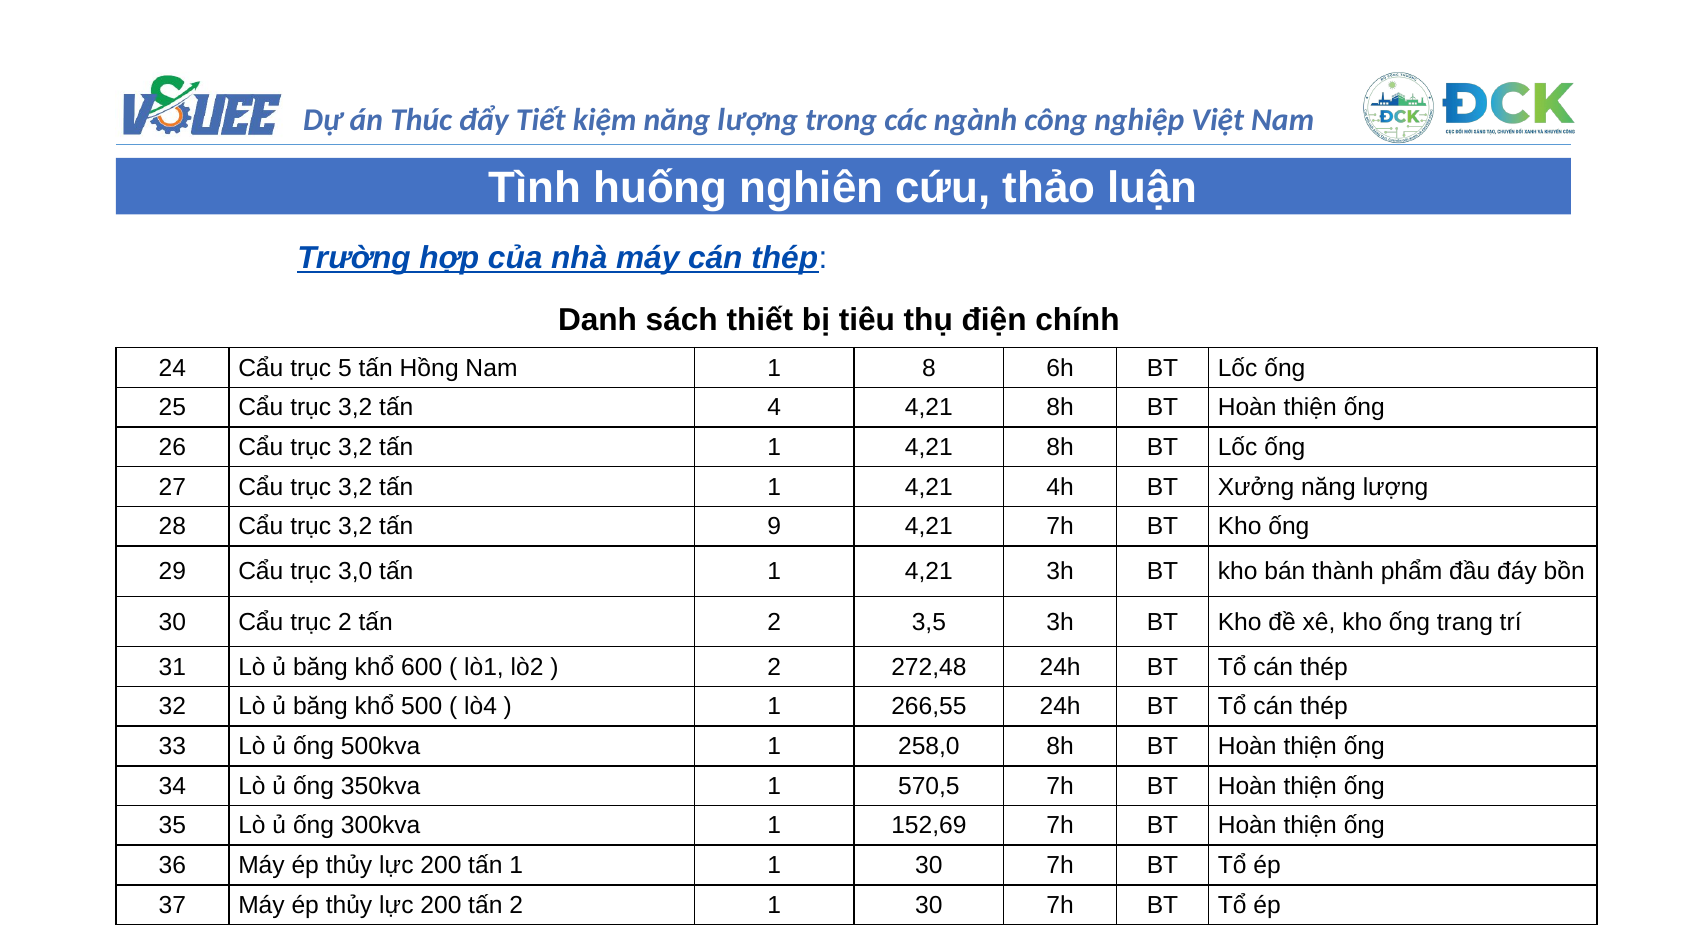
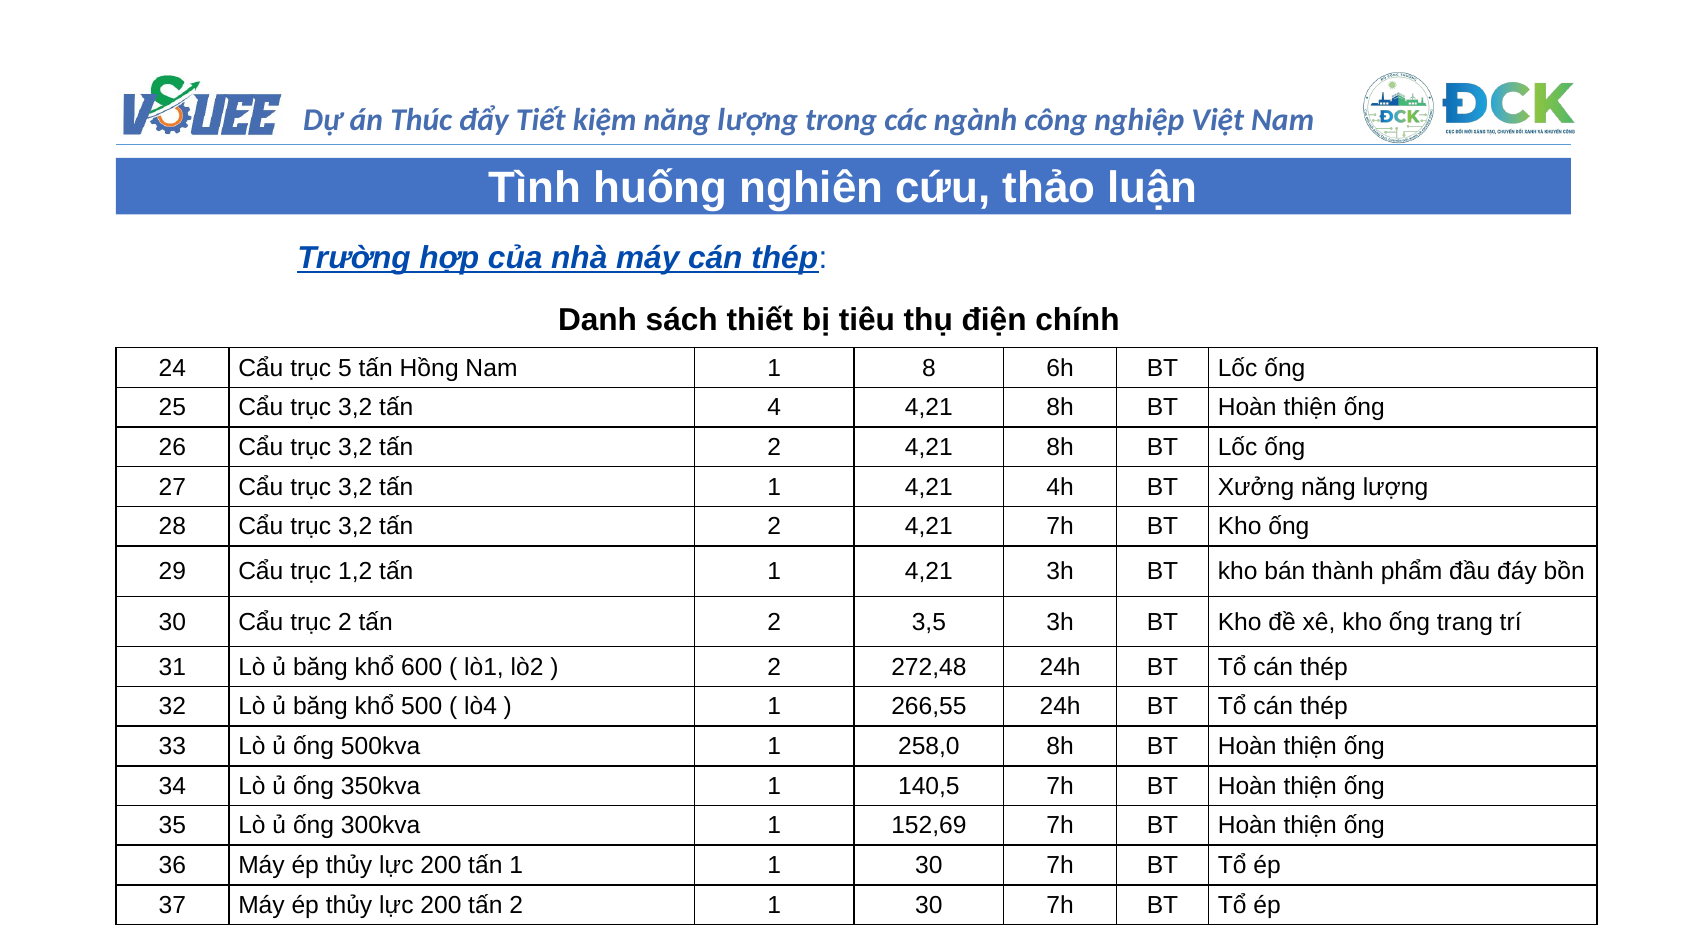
1: 1 -> 2 (774, 447)
9: 9 -> 2 (774, 527)
3,0: 3,0 -> 1,2 (355, 572)
570,5: 570,5 -> 140,5 (929, 786)
